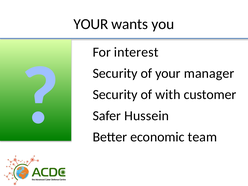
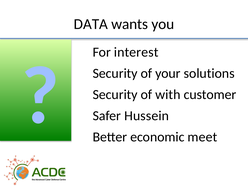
YOUR: YOUR -> DATA (91, 24)
manager: manager -> solutions (209, 73)
team: team -> meet (202, 137)
